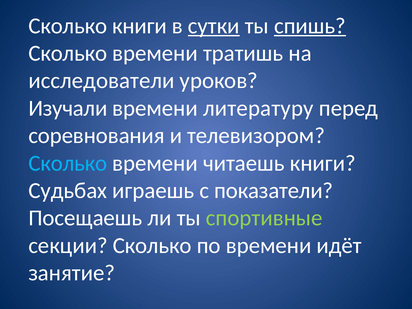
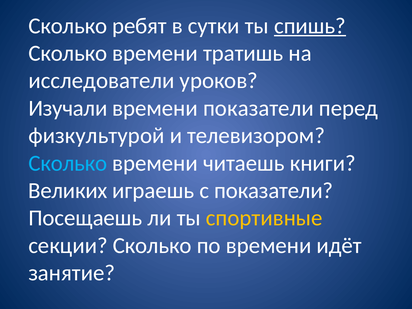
Сколько книги: книги -> ребят (140, 26)
сутки underline: present -> none (214, 26)
времени литературу: литературу -> показатели (258, 108)
соревнования: соревнования -> физкультурой (96, 136)
Судьбах: Судьбах -> Великих (68, 191)
спортивные colour: light green -> yellow (264, 218)
